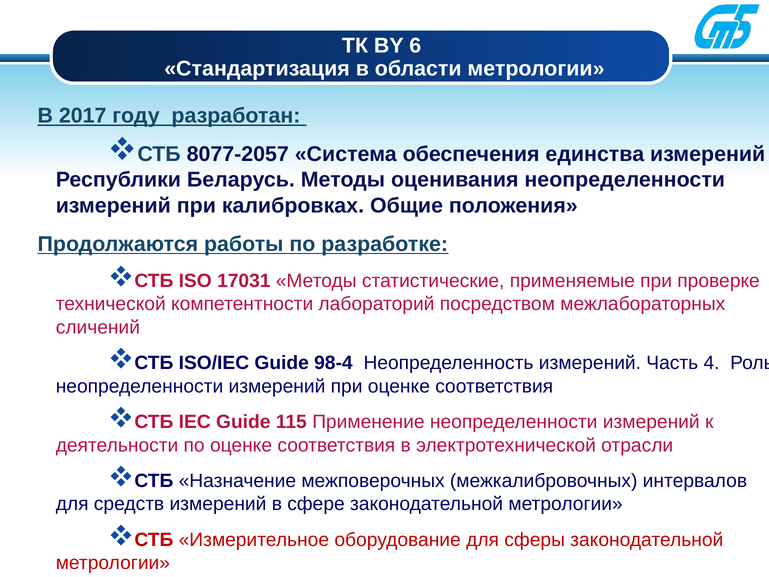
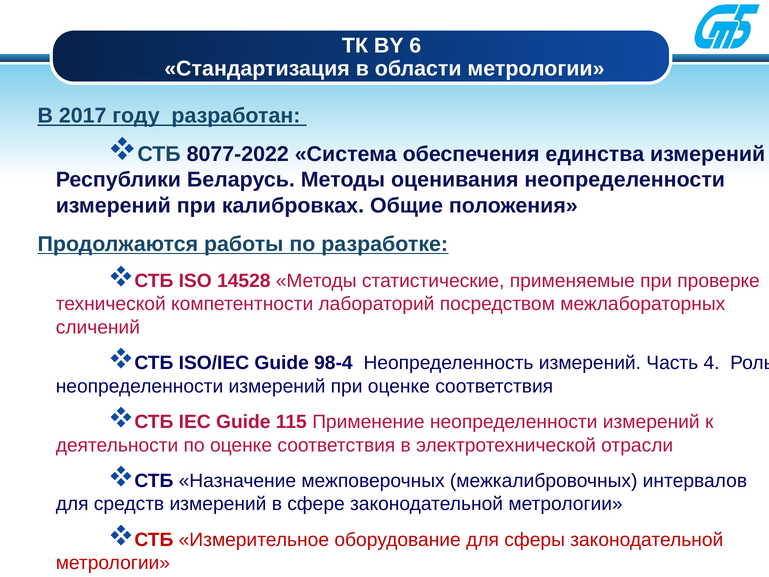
8077-2057: 8077-2057 -> 8077-2022 (238, 154)
17031: 17031 -> 14528 (244, 281)
